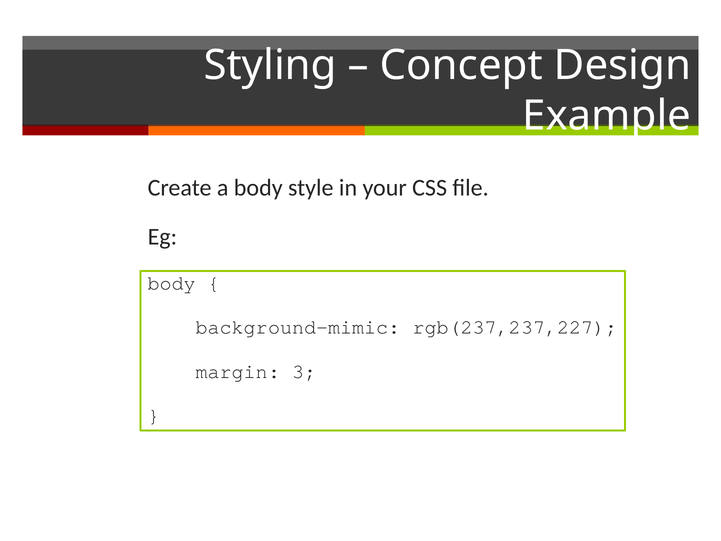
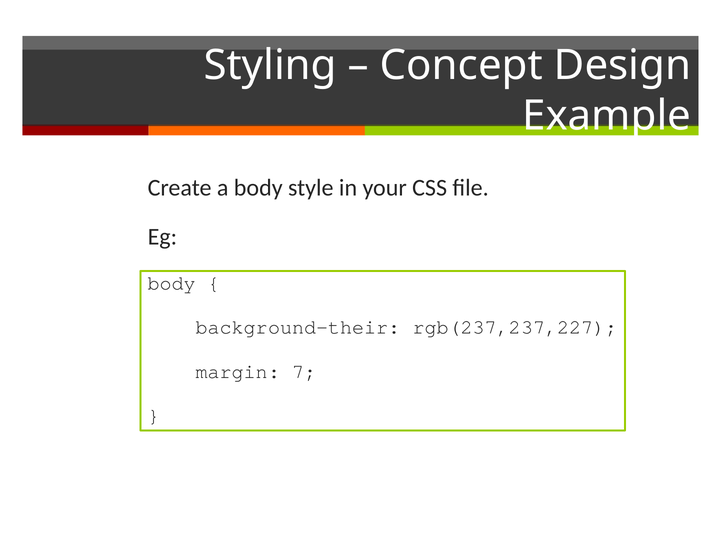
background-mimic: background-mimic -> background-their (298, 327)
3: 3 -> 7 (304, 371)
